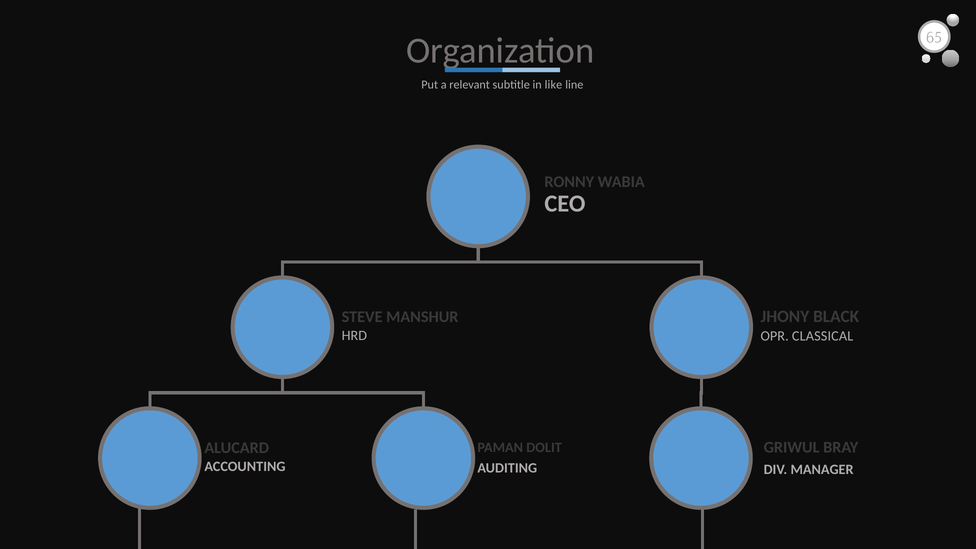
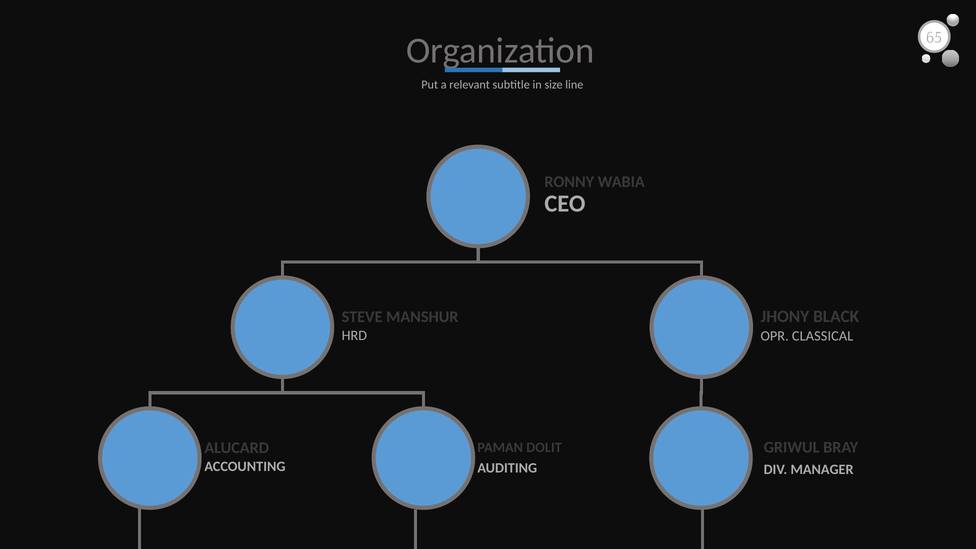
like: like -> size (554, 85)
